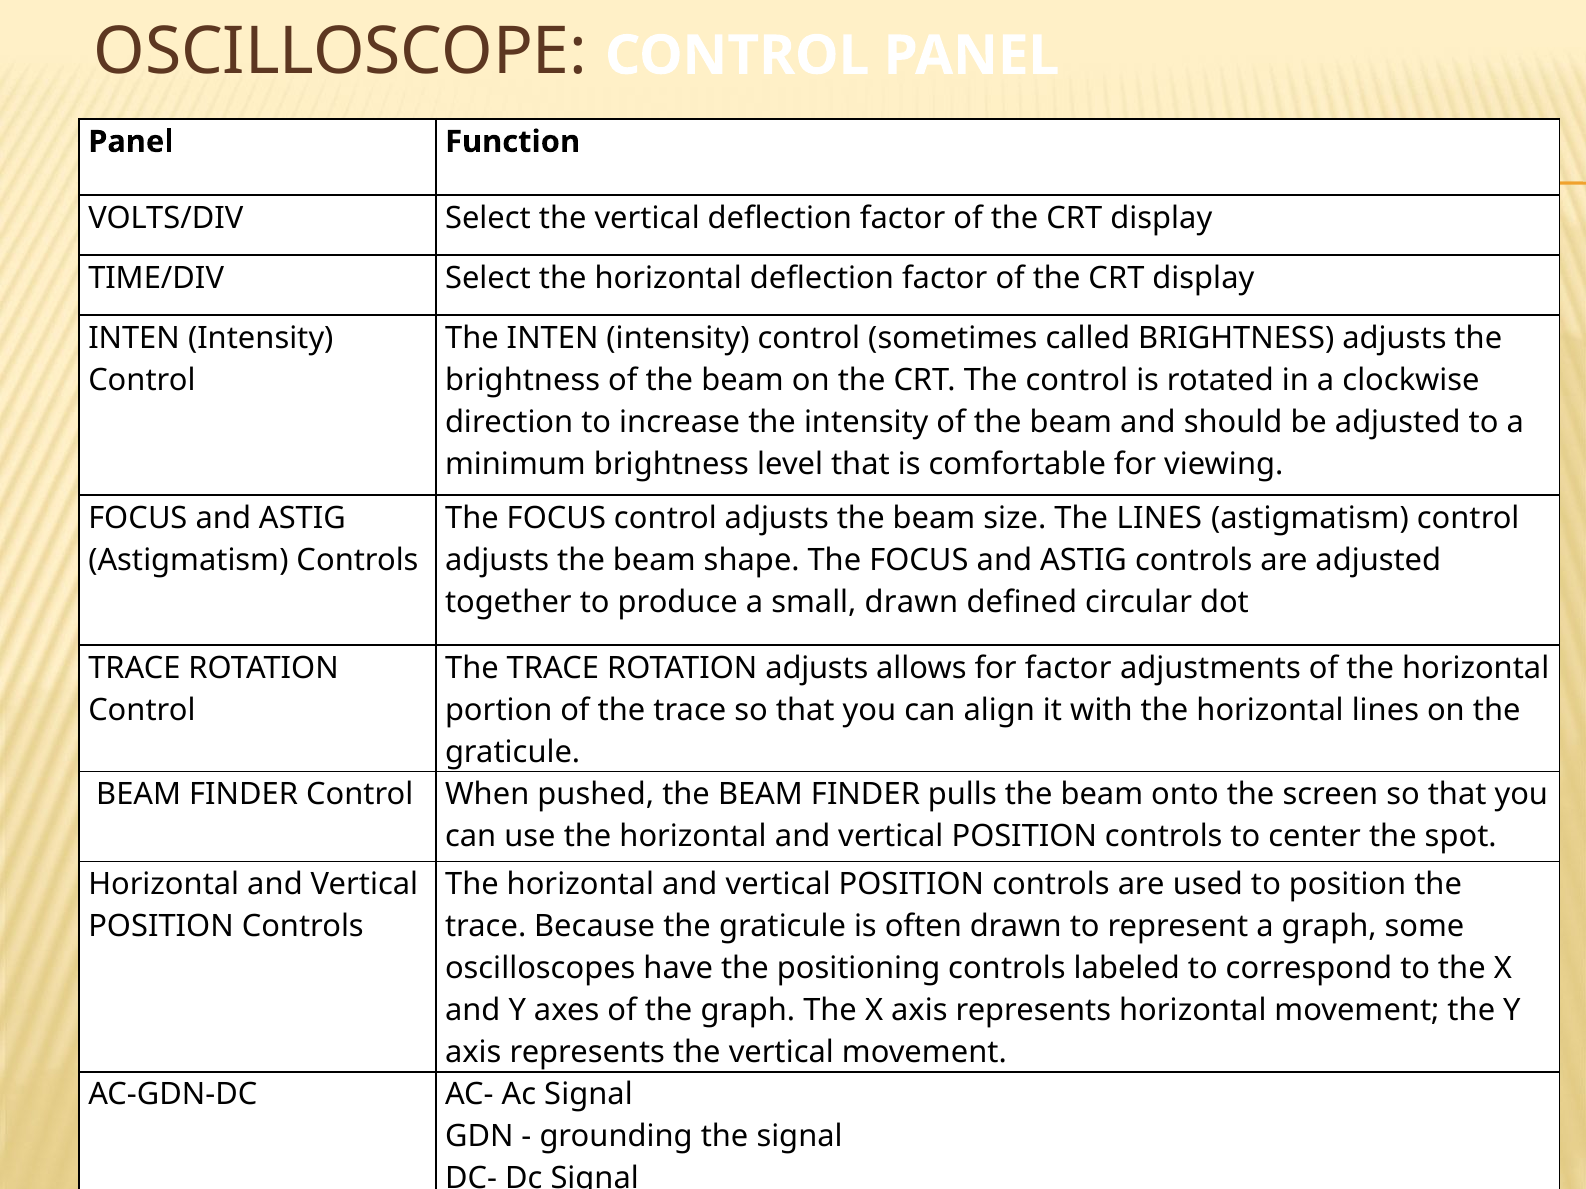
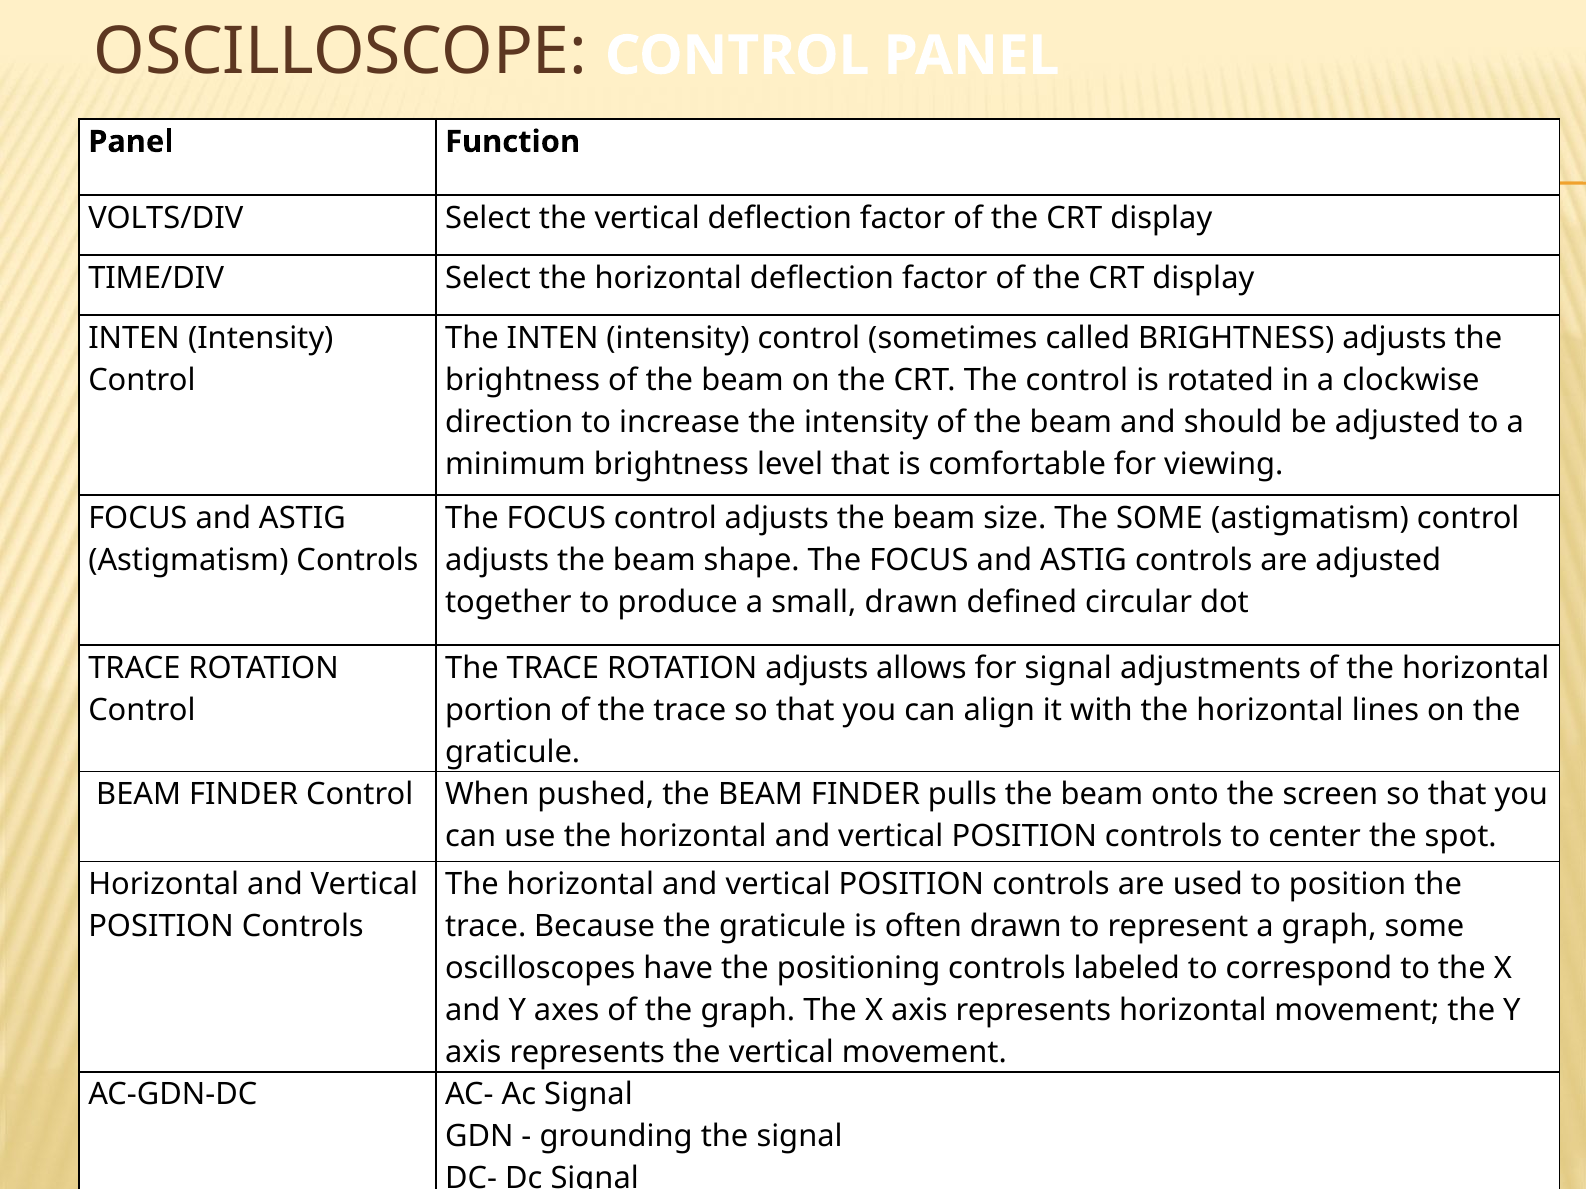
The LINES: LINES -> SOME (1159, 518)
for factor: factor -> signal (1068, 668)
